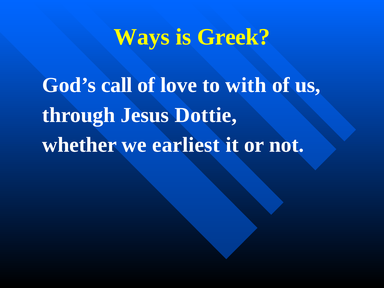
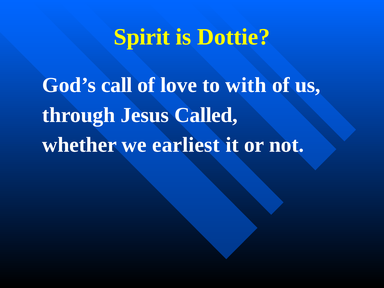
Ways: Ways -> Spirit (142, 37)
Greek: Greek -> Dottie (234, 37)
Dottie: Dottie -> Called (206, 115)
